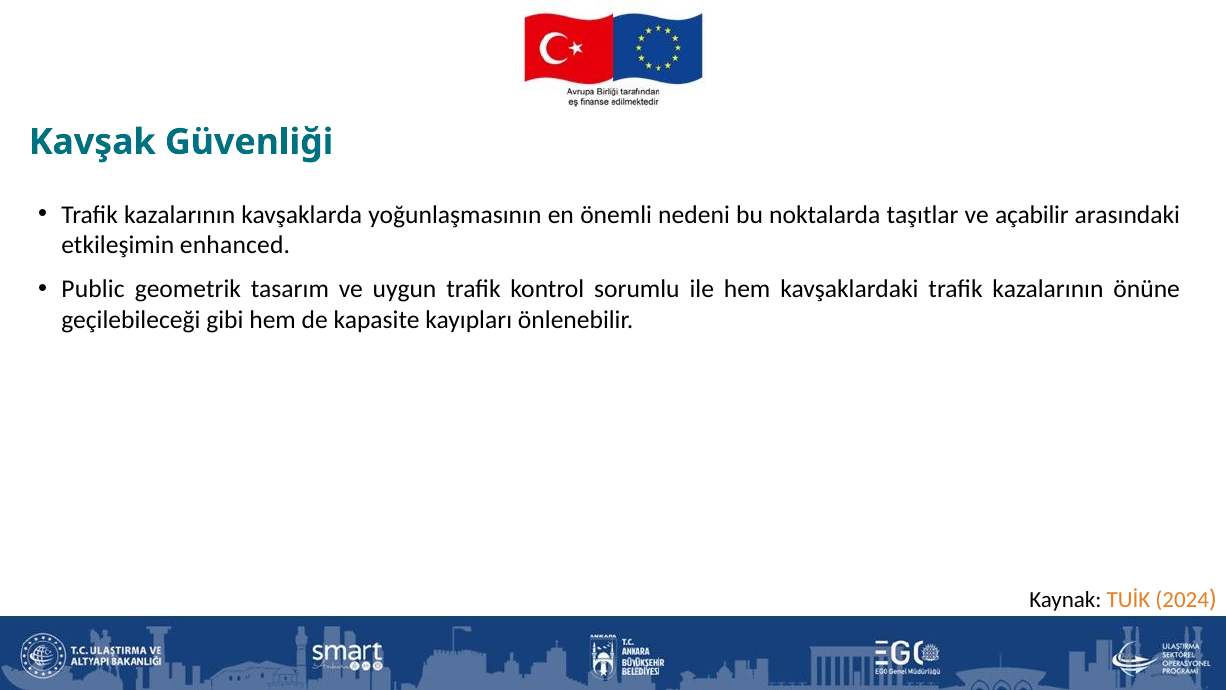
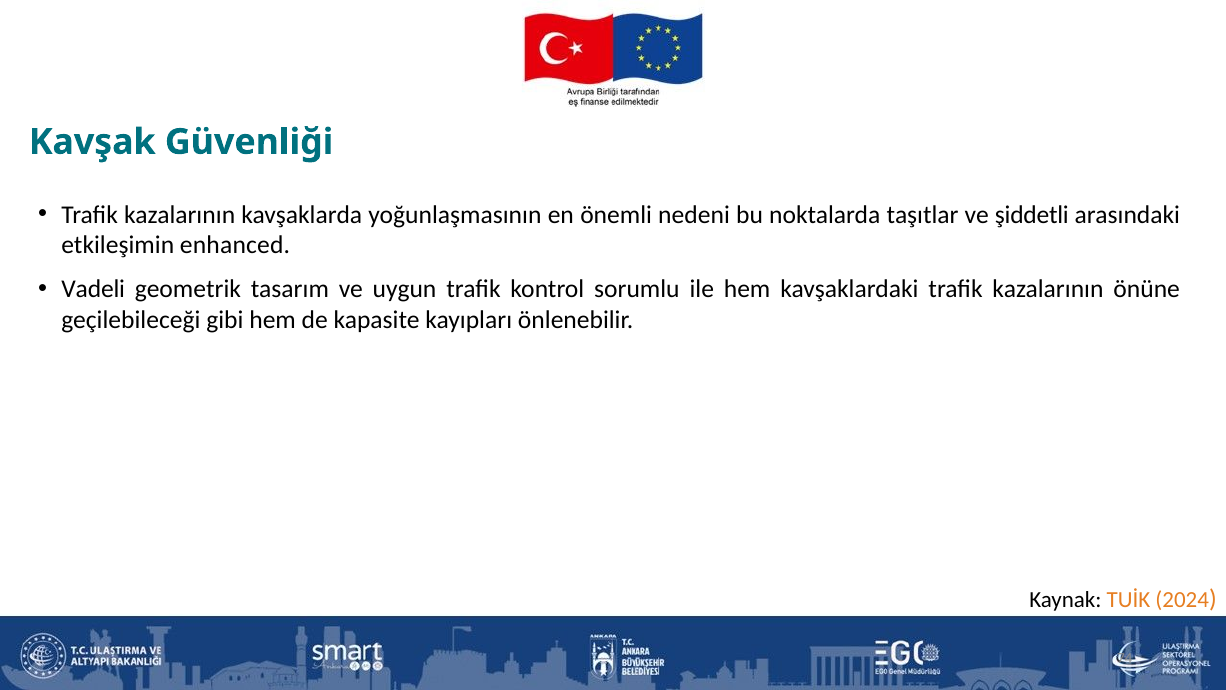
açabilir: açabilir -> şiddetli (1032, 214)
Public: Public -> Vadeli (93, 289)
